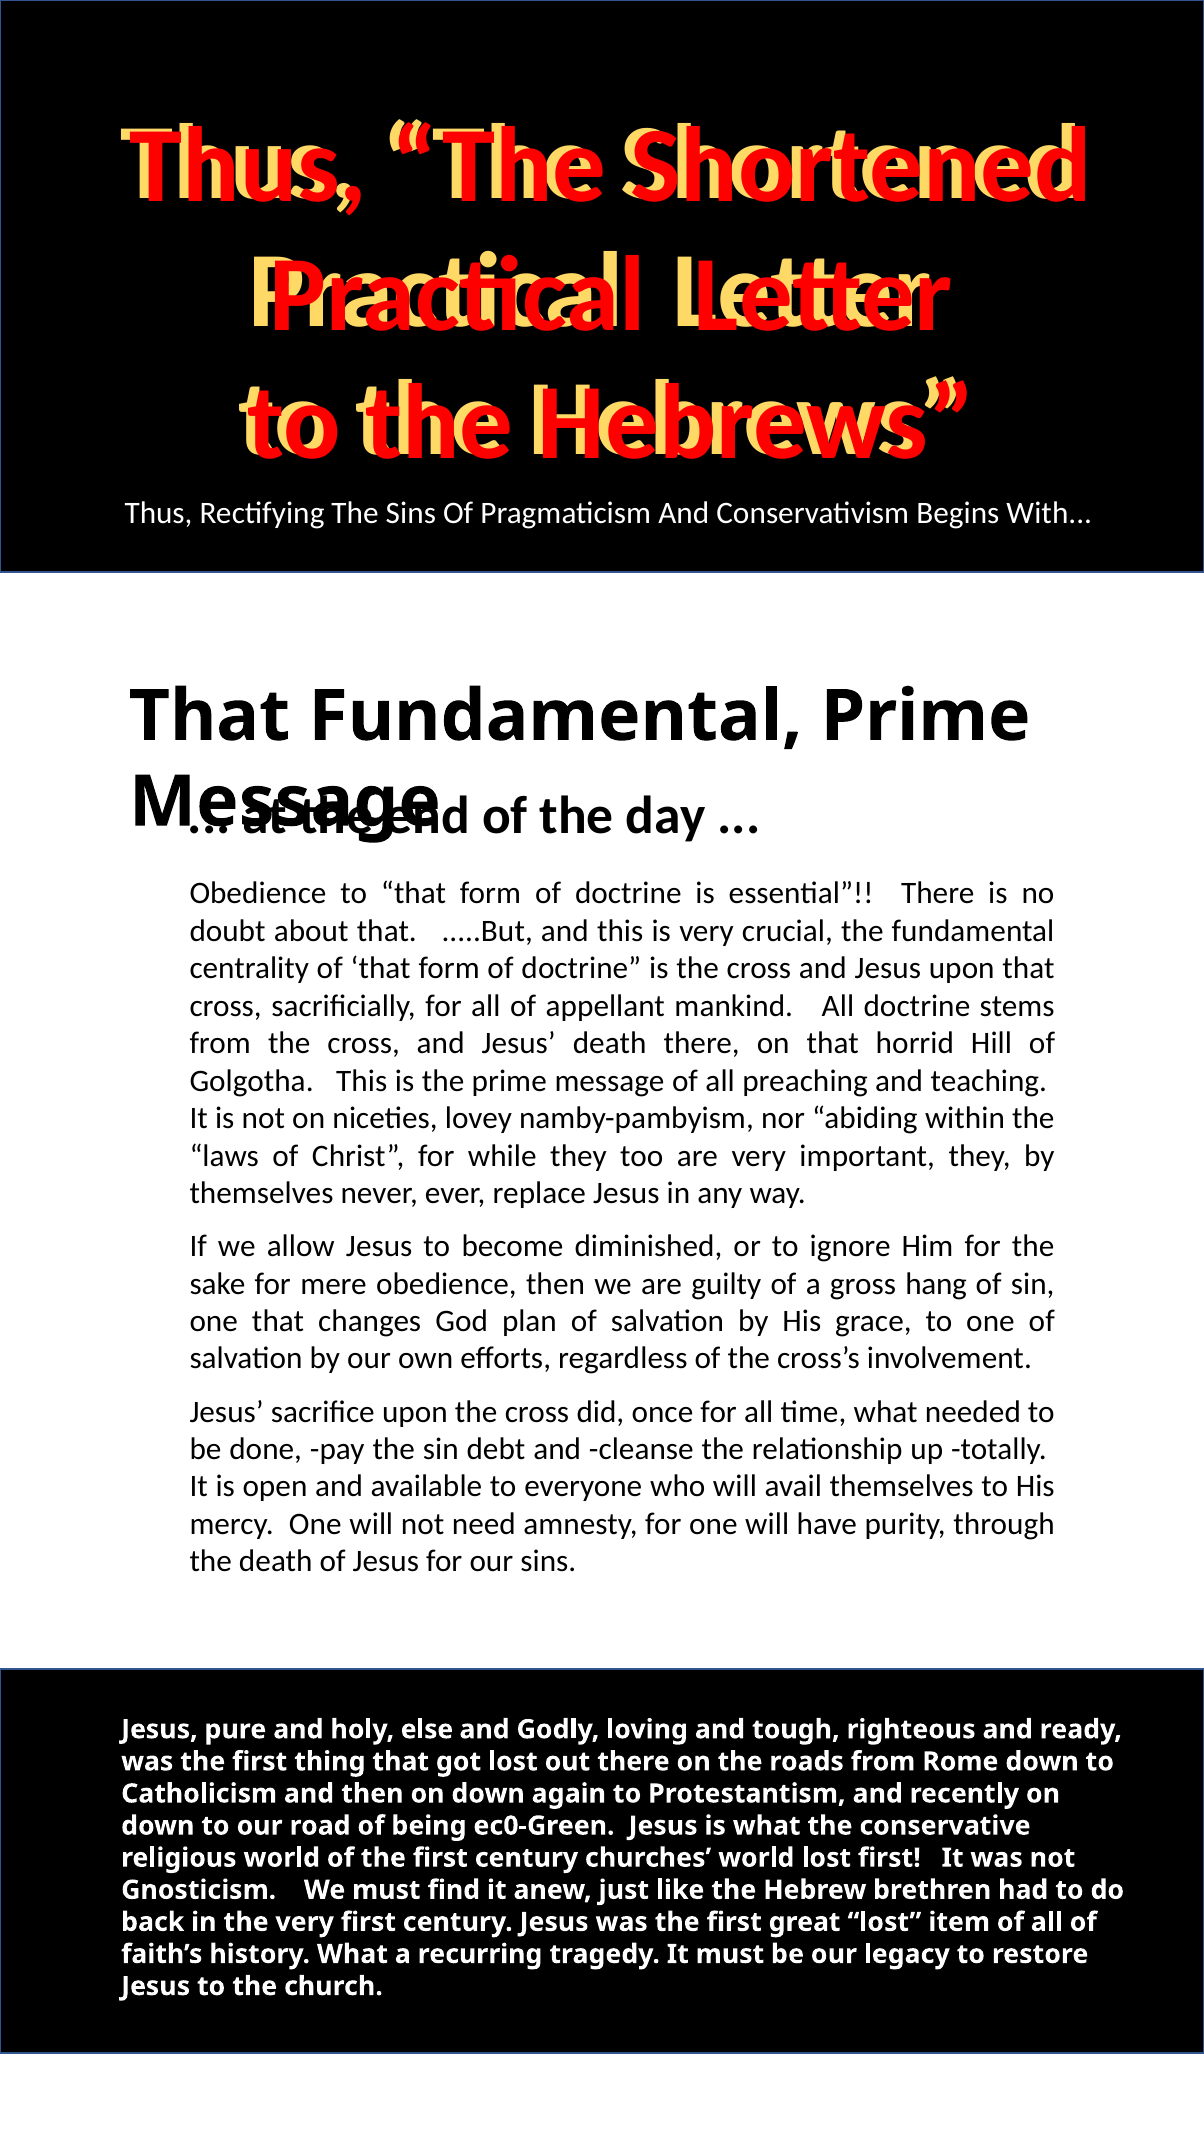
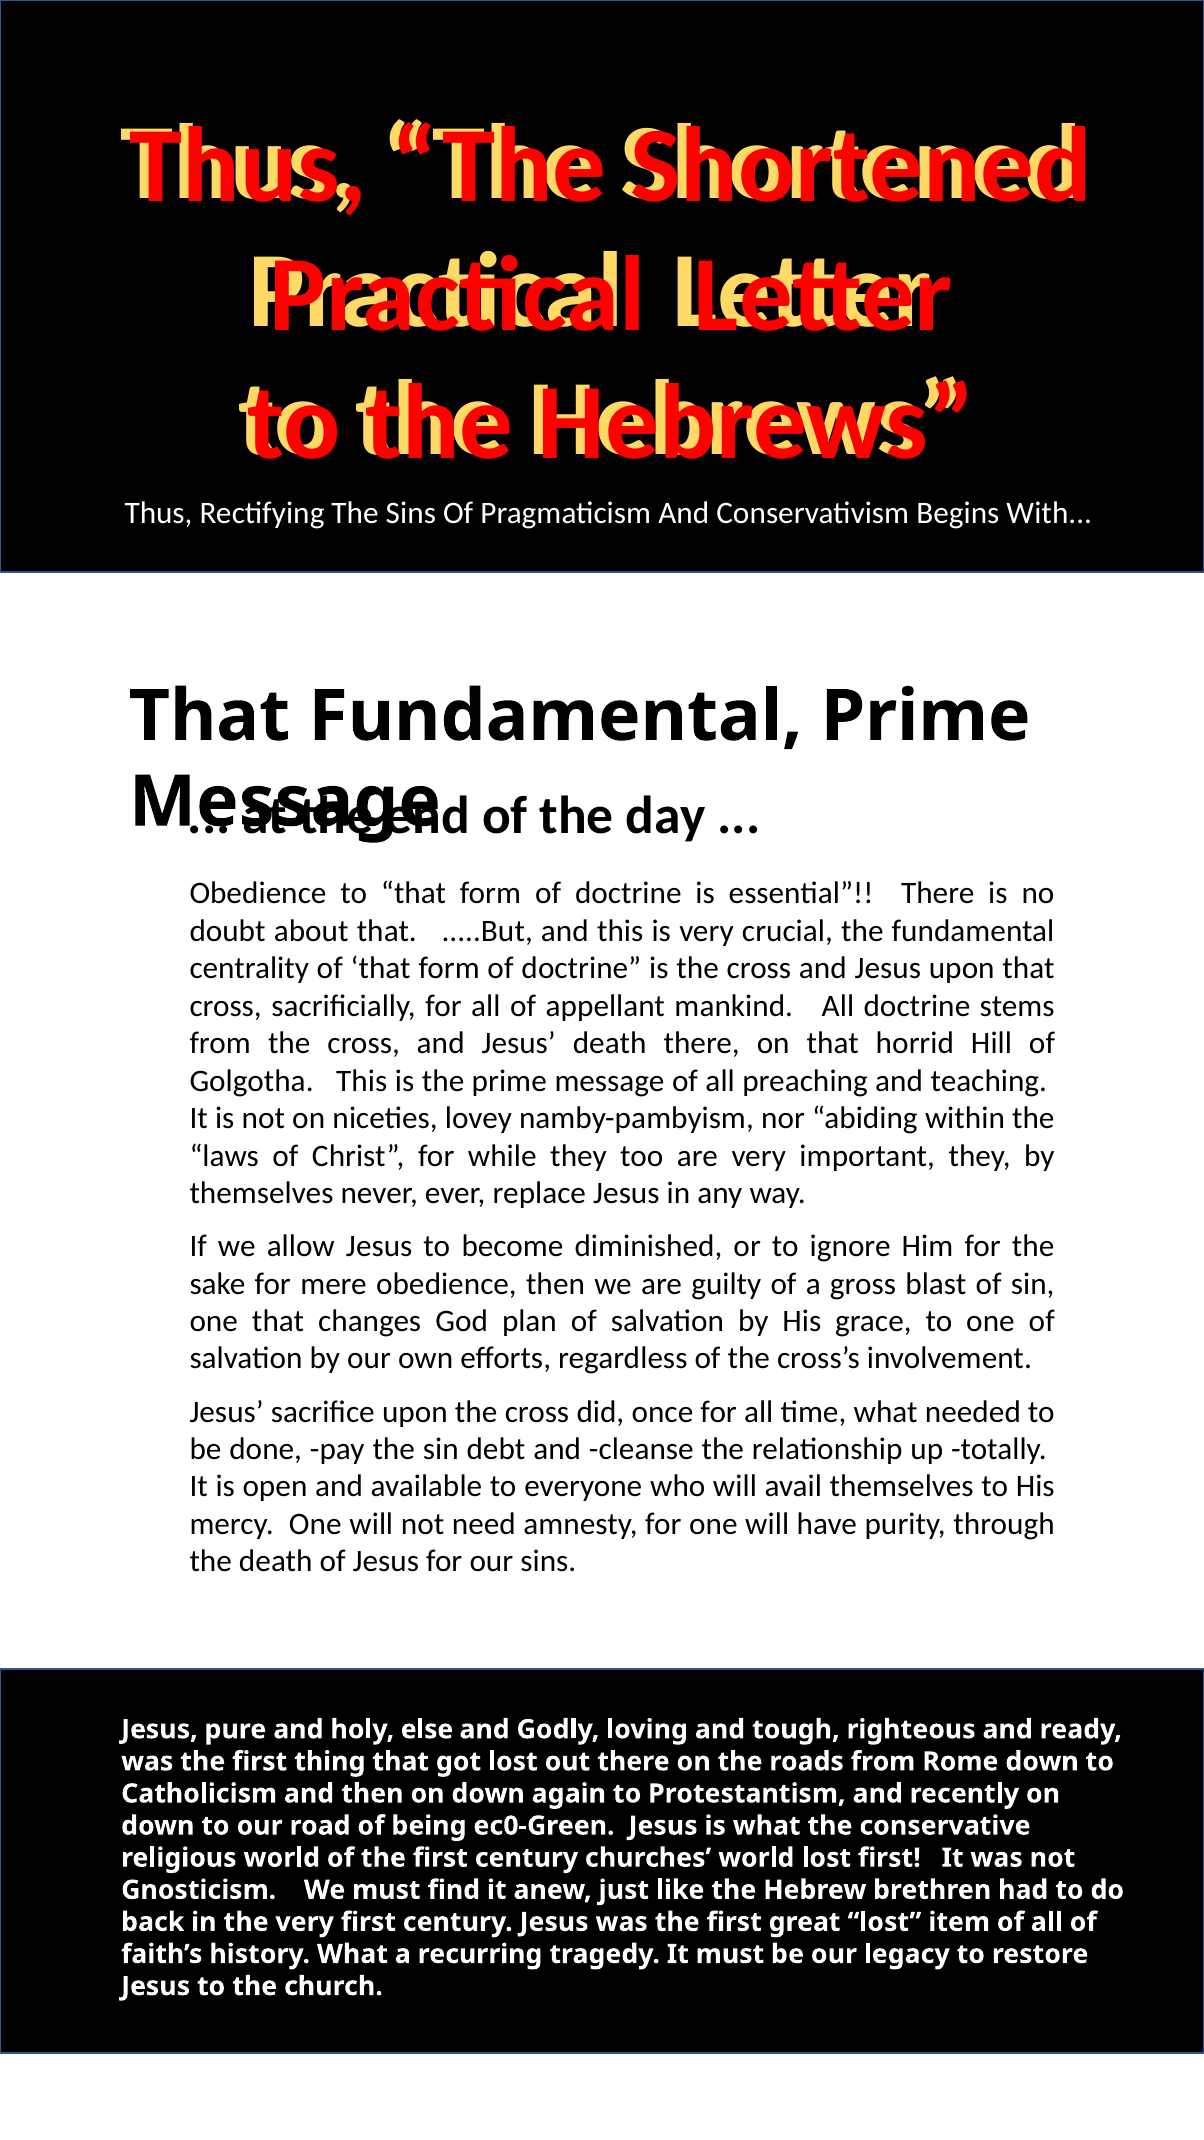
hang: hang -> blast (936, 1284)
